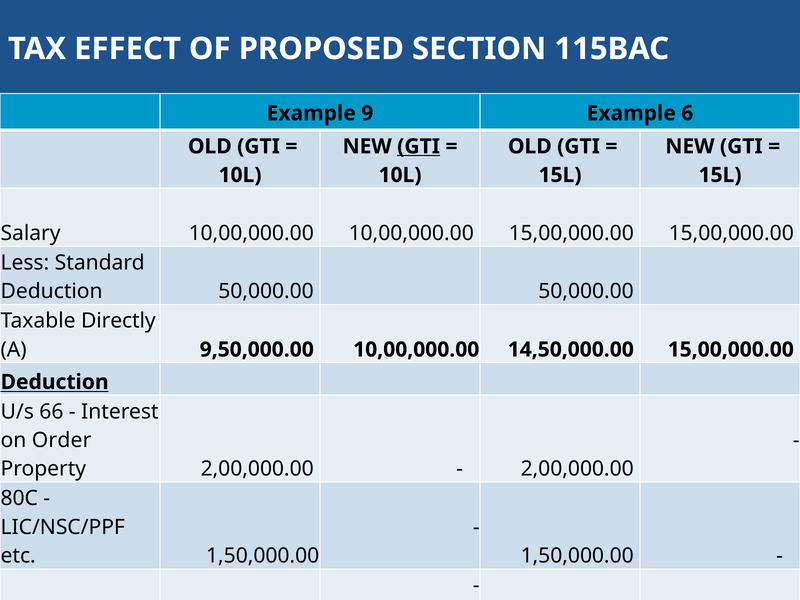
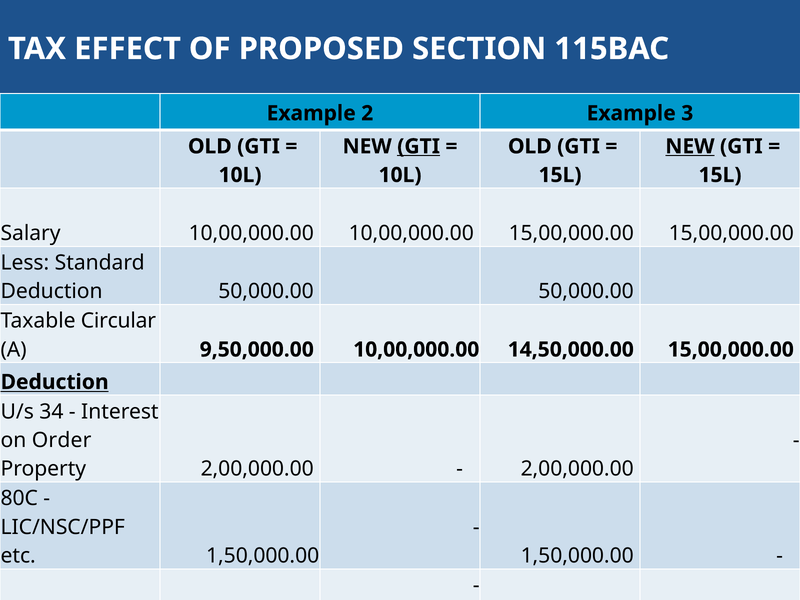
9: 9 -> 2 (367, 113)
6: 6 -> 3 (687, 113)
NEW underline: none -> present (690, 146)
Directly: Directly -> Circular (118, 321)
66: 66 -> 34 (51, 412)
